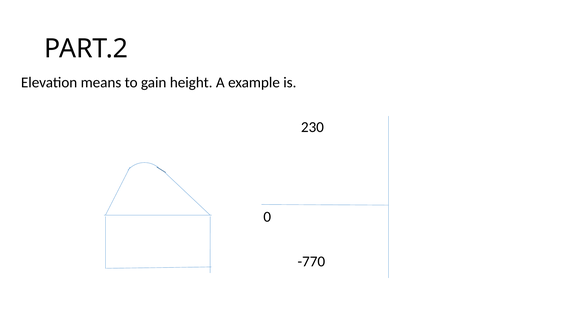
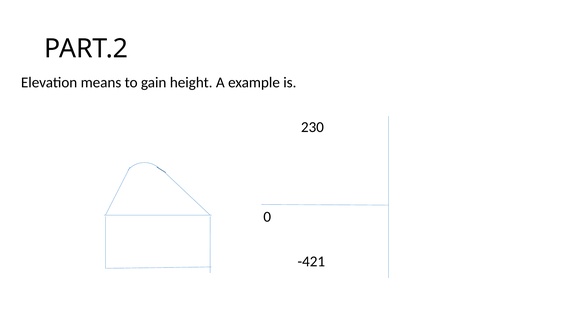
-770: -770 -> -421 (311, 261)
